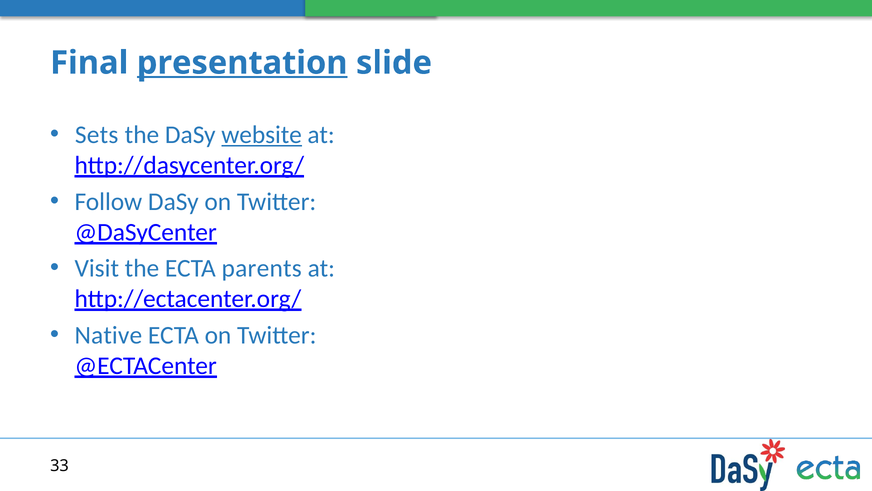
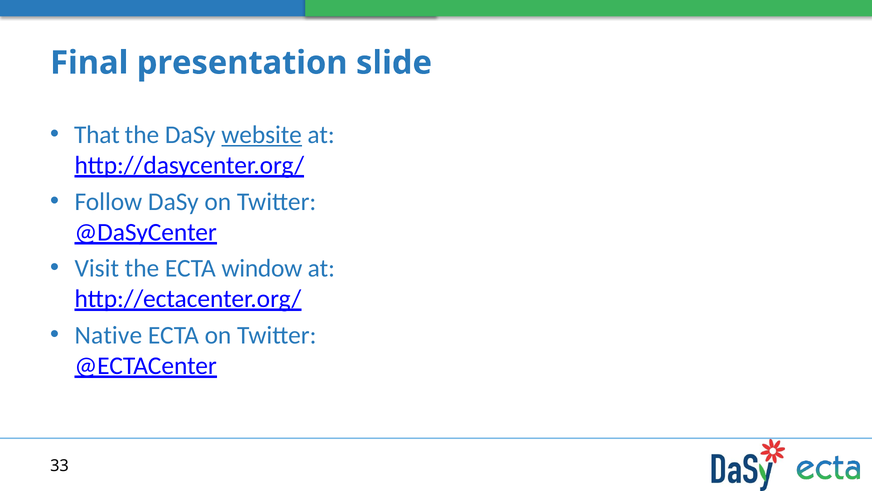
presentation underline: present -> none (242, 63)
Sets: Sets -> That (97, 135)
parents: parents -> window (262, 268)
